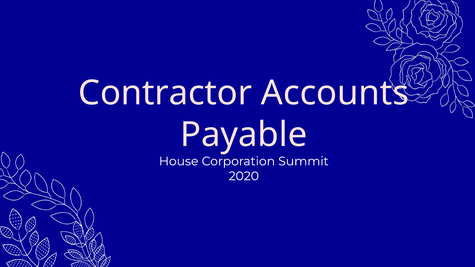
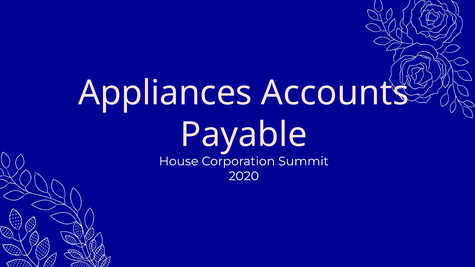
Contractor: Contractor -> Appliances (165, 93)
